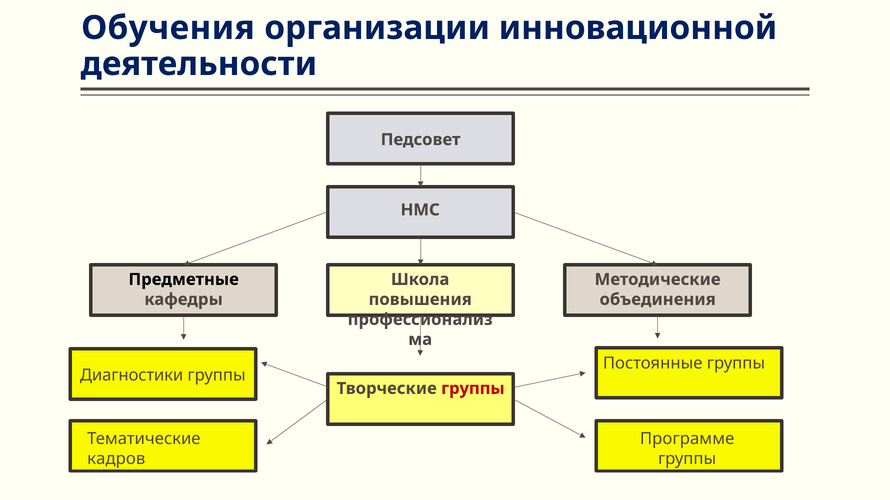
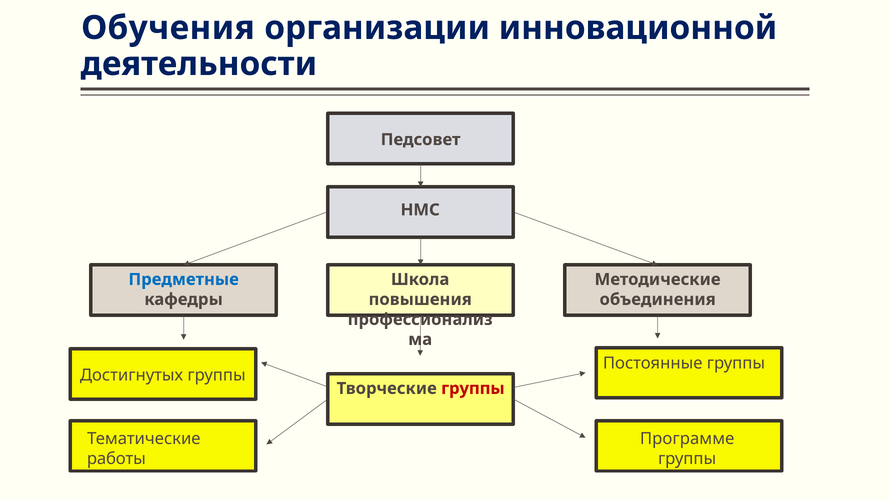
Предметные colour: black -> blue (184, 280)
Диагностики: Диагностики -> Достигнутых (132, 376)
кадров: кадров -> работы (116, 459)
